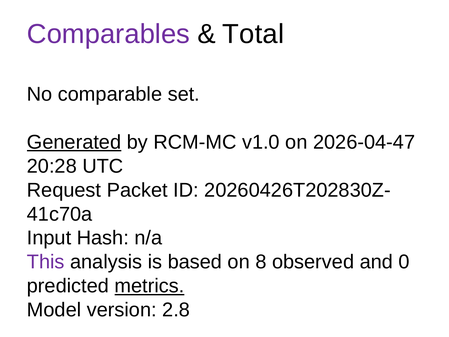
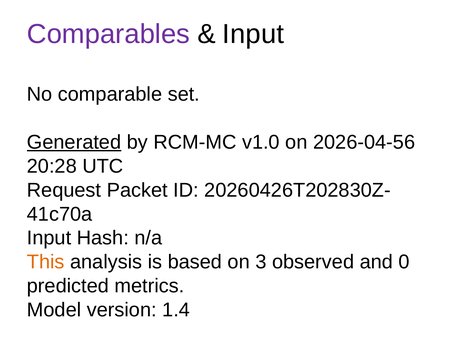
Total: Total -> Input (253, 34)
2026-04-47: 2026-04-47 -> 2026-04-56 (364, 142)
This colour: purple -> orange (46, 262)
8: 8 -> 3 (261, 262)
metrics underline: present -> none (149, 286)
2.8: 2.8 -> 1.4 (176, 310)
